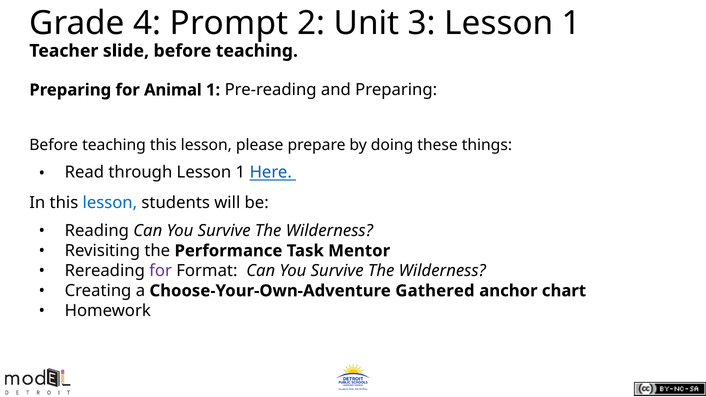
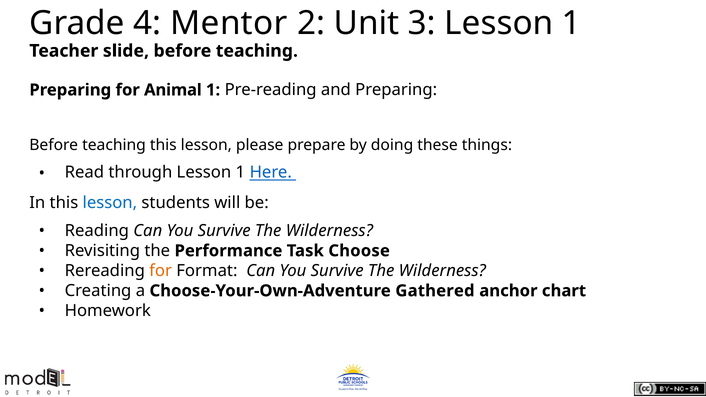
Prompt: Prompt -> Mentor (229, 23)
Mentor: Mentor -> Choose (359, 251)
for colour: purple -> orange (161, 271)
